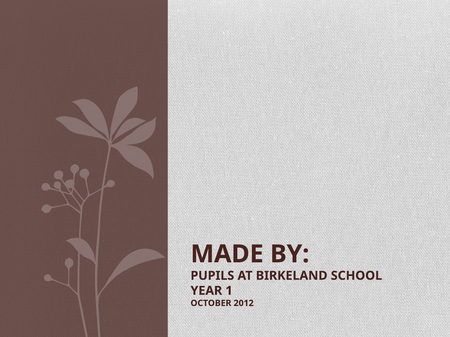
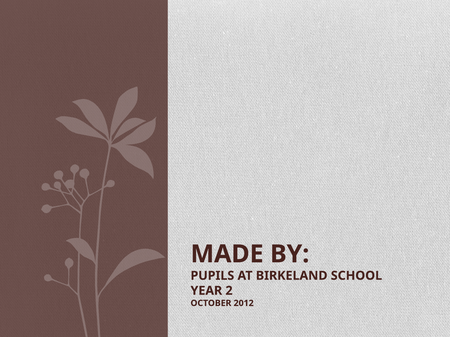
1: 1 -> 2 (229, 291)
